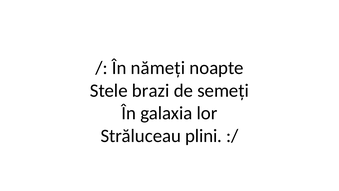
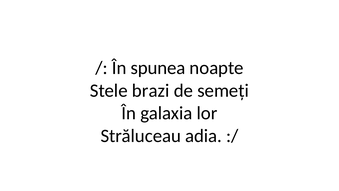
nămeți: nămeți -> spunea (158, 68)
plini: plini -> adia (204, 136)
